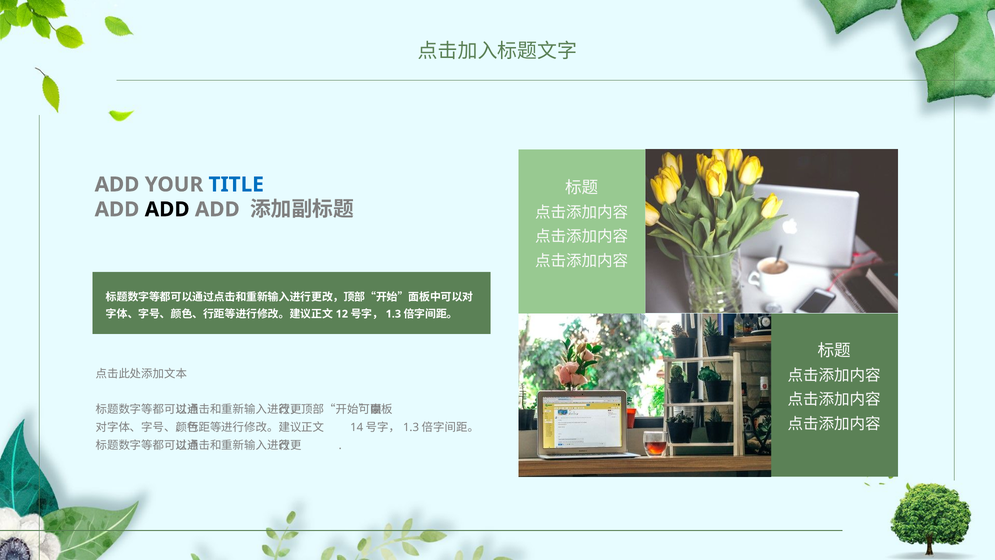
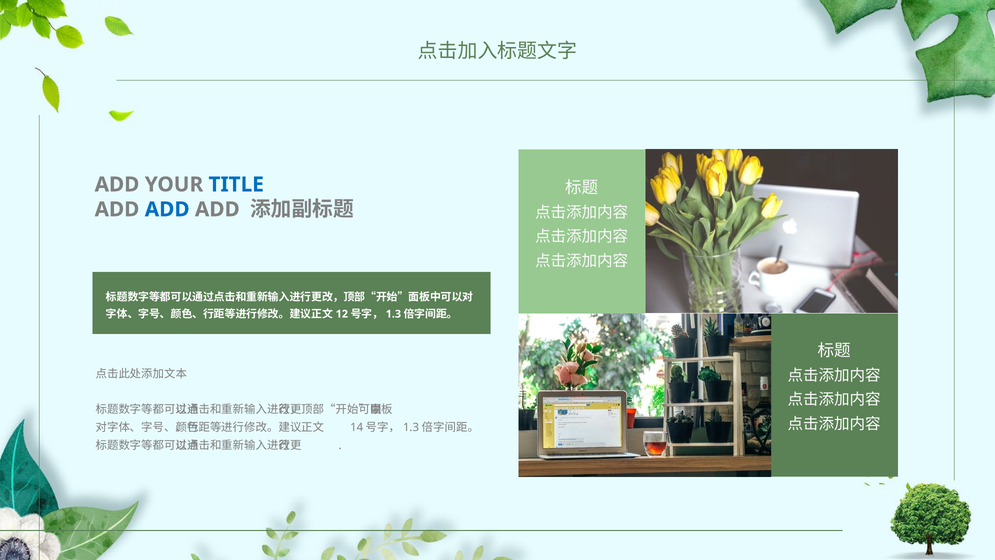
ADD colour: black -> blue (167, 209)
